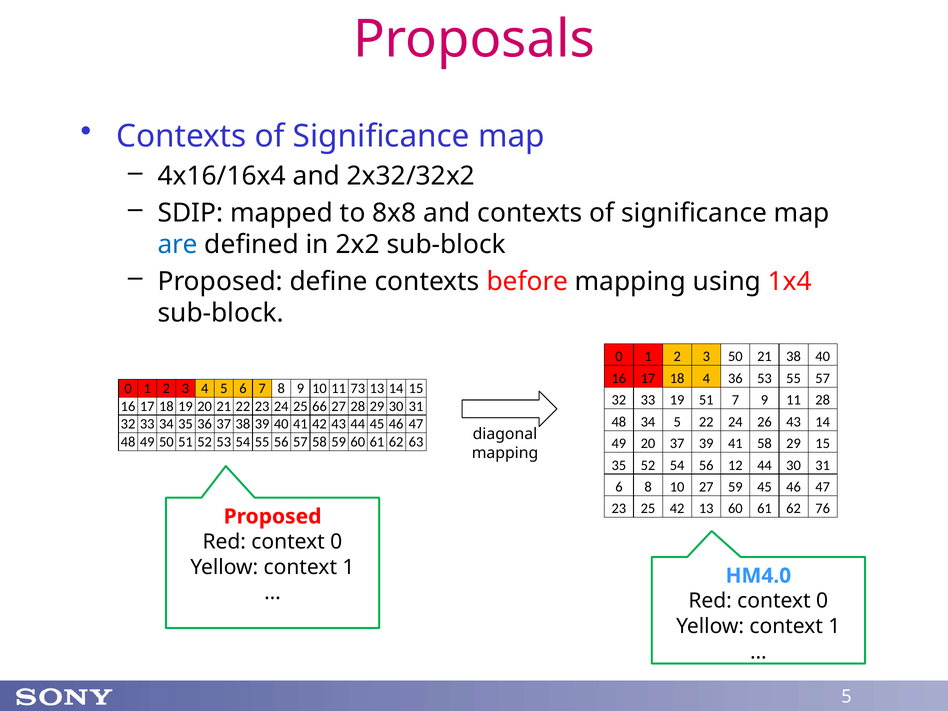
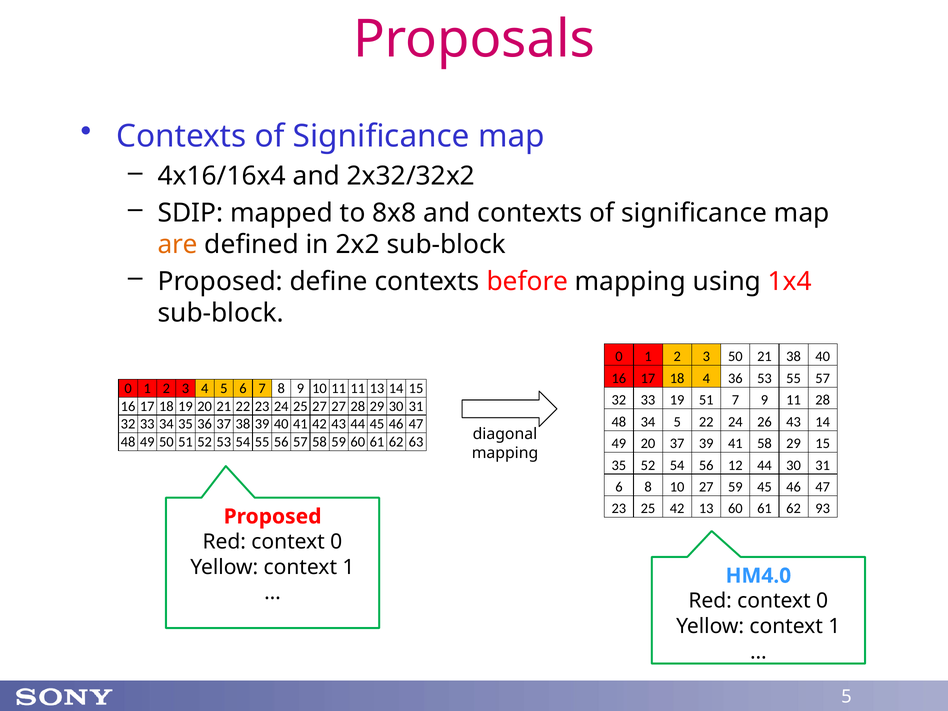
are colour: blue -> orange (178, 245)
11 73: 73 -> 11 (358, 388)
25 66: 66 -> 27 (320, 406)
76: 76 -> 93 (823, 509)
